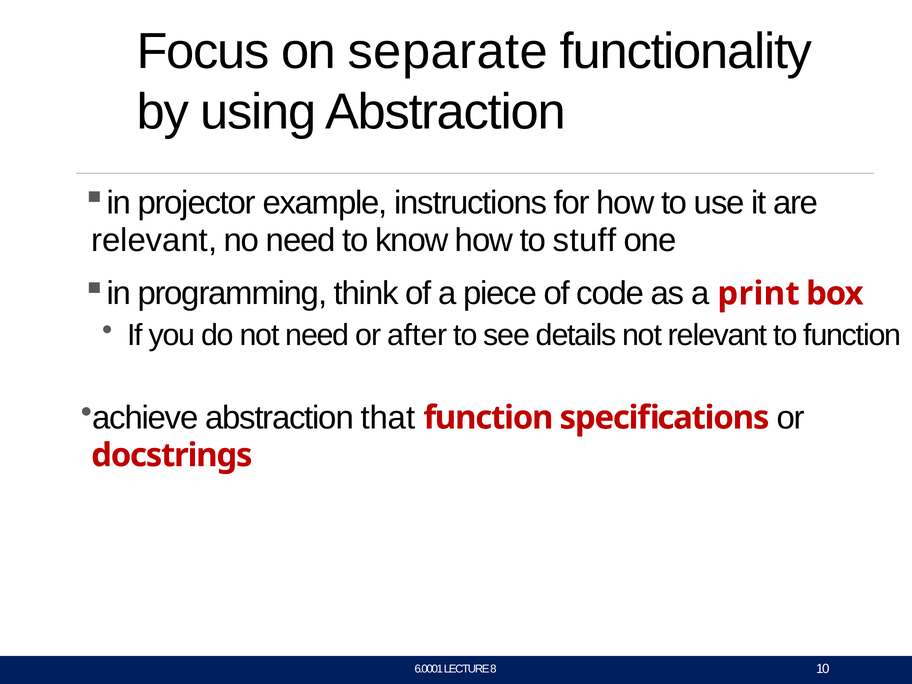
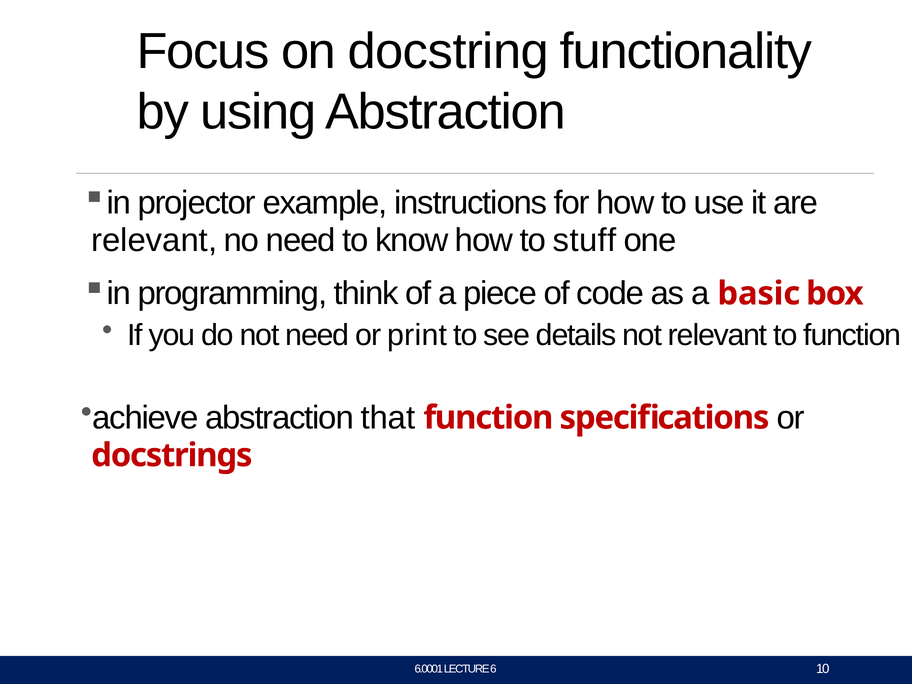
separate: separate -> docstring (448, 51)
print: print -> basic (759, 294)
after: after -> print (417, 335)
8: 8 -> 6 (493, 669)
